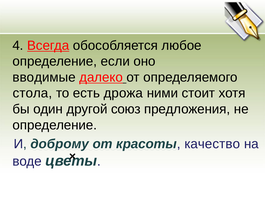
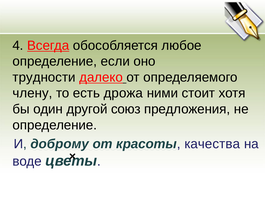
вводимые: вводимые -> трудности (44, 77)
стола: стола -> члену (32, 93)
качество: качество -> качества (212, 144)
